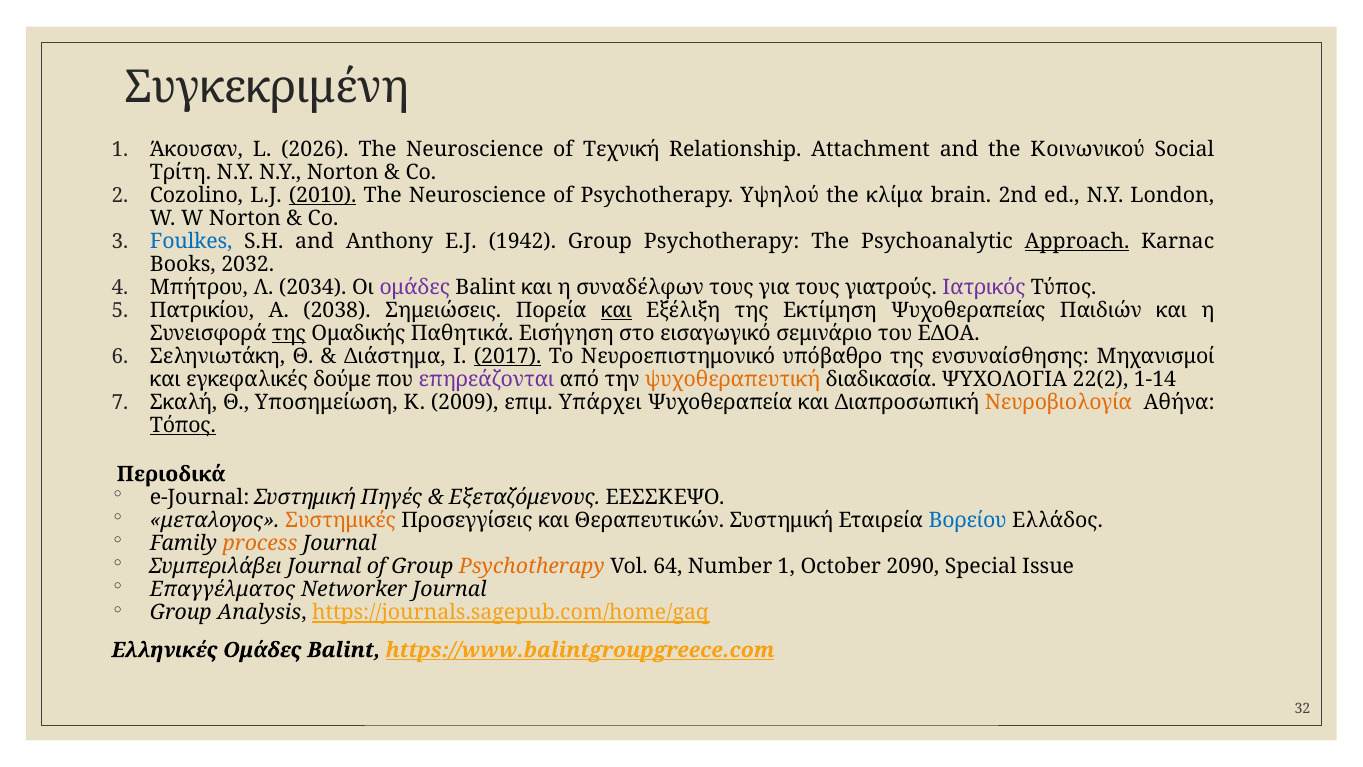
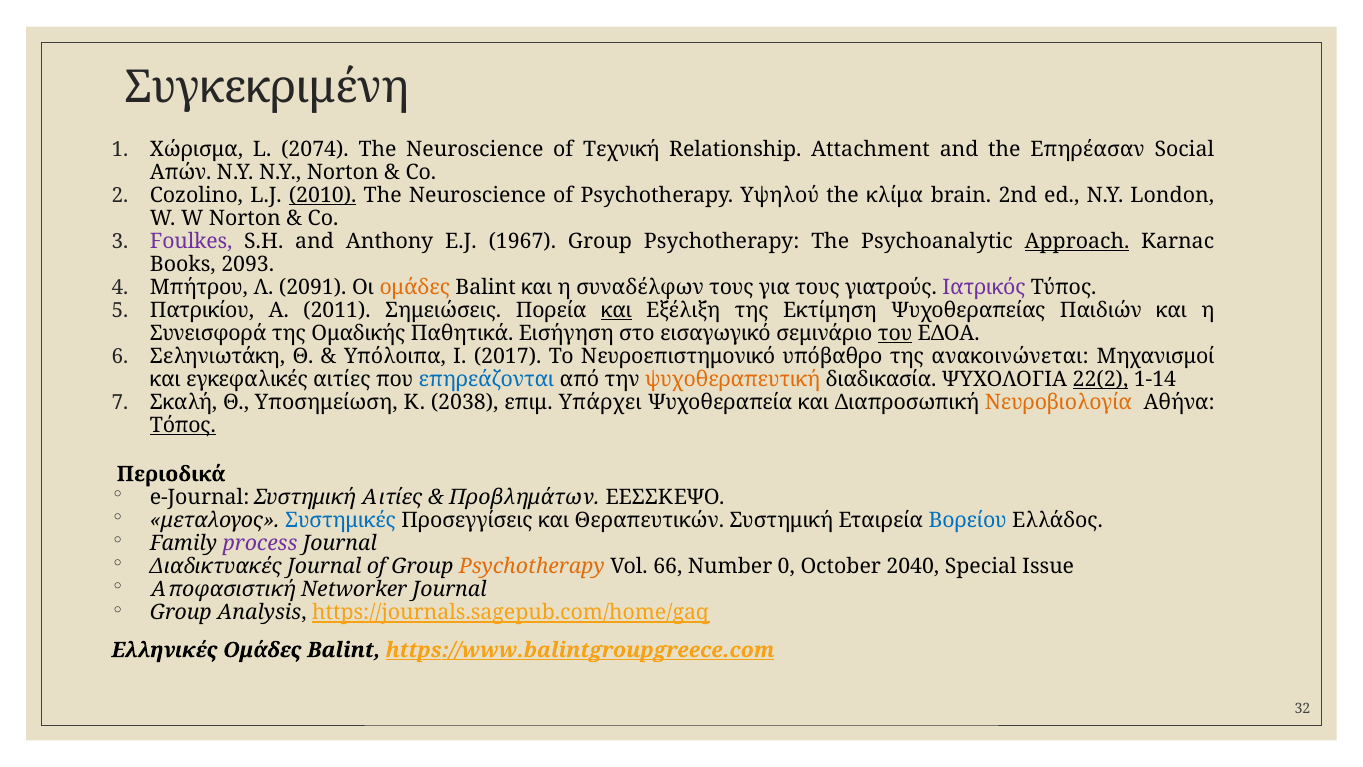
Άκουσαν: Άκουσαν -> Χώρισμα (197, 149)
2026: 2026 -> 2074 (315, 149)
Κοινωνικού: Κοινωνικού -> Επηρέασαν (1088, 149)
Τρίτη: Τρίτη -> Απών (181, 172)
Foulkes colour: blue -> purple (191, 241)
1942: 1942 -> 1967 (522, 241)
2032: 2032 -> 2093 (248, 264)
2034: 2034 -> 2091 (313, 287)
ομάδες colour: purple -> orange (415, 287)
2038: 2038 -> 2011 (337, 310)
της underline: present -> none (289, 333)
του underline: none -> present (895, 333)
Διάστημα: Διάστημα -> Υπόλοιπα (395, 356)
2017 underline: present -> none (508, 356)
ενσυναίσθησης: ενσυναίσθησης -> ανακοινώνεται (1010, 356)
εγκεφαλικές δούμε: δούμε -> αιτίες (342, 379)
επηρεάζονται colour: purple -> blue (486, 379)
22(2 underline: none -> present (1101, 379)
2009: 2009 -> 2038 (465, 402)
Συστημική Πηγές: Πηγές -> Αιτίες (392, 497)
Εξεταζόμενους: Εξεταζόμενους -> Προβλημάτων (524, 497)
Συστημικές colour: orange -> blue (341, 520)
process colour: orange -> purple (260, 543)
Συμπεριλάβει: Συμπεριλάβει -> Διαδικτυακές (216, 566)
64: 64 -> 66 (668, 566)
Number 1: 1 -> 0 (786, 566)
2090: 2090 -> 2040 (913, 566)
Επαγγέλματος: Επαγγέλματος -> Αποφασιστική (223, 589)
